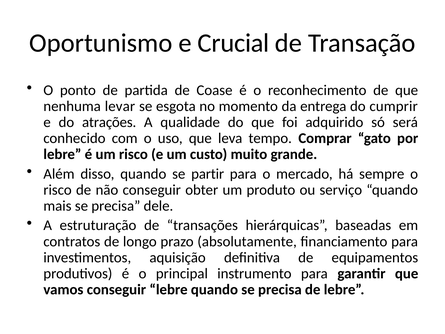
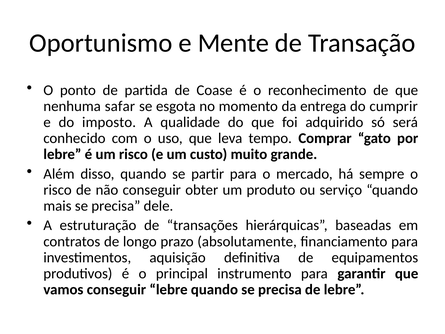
Crucial: Crucial -> Mente (233, 43)
levar: levar -> safar (120, 106)
atrações: atrações -> imposto (109, 122)
